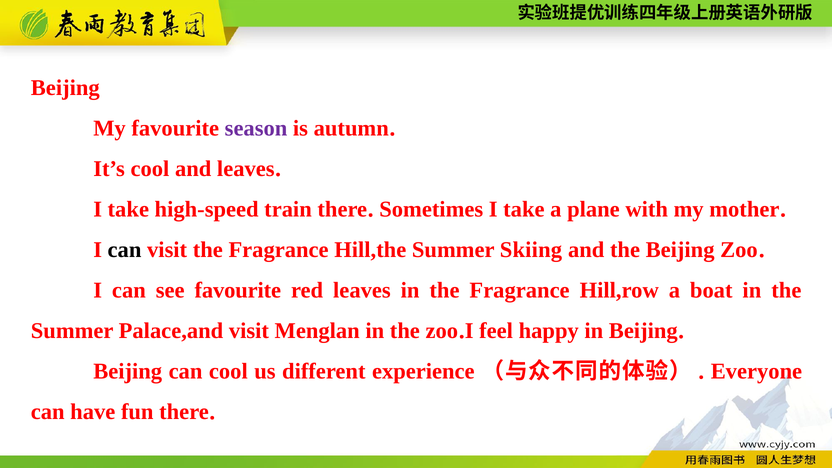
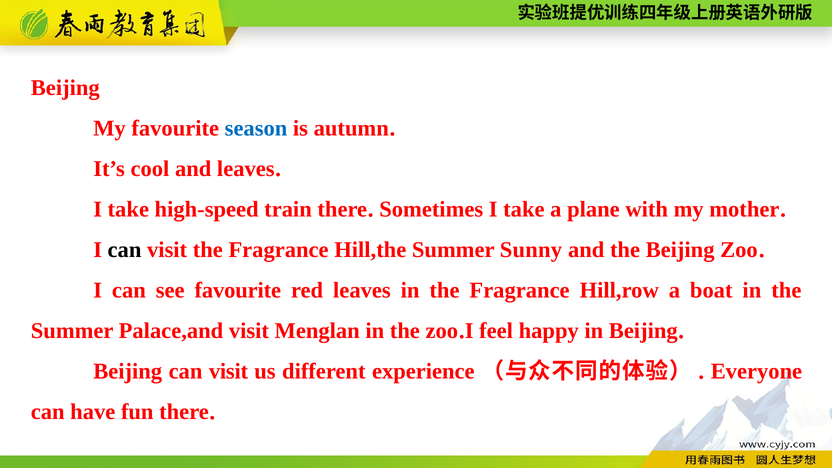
season colour: purple -> blue (256, 128)
Skiing: Skiing -> Sunny (531, 250)
Beijing can cool: cool -> visit (228, 371)
